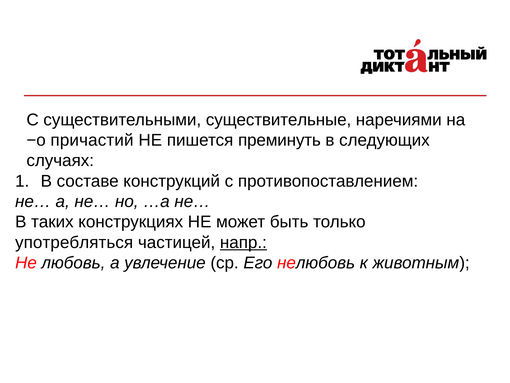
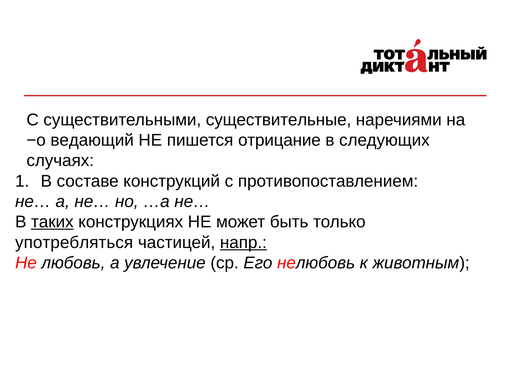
причастий: причастий -> ведающий (92, 140)
преминуть: преминуть -> отрицание (279, 140)
таких underline: none -> present (52, 222)
